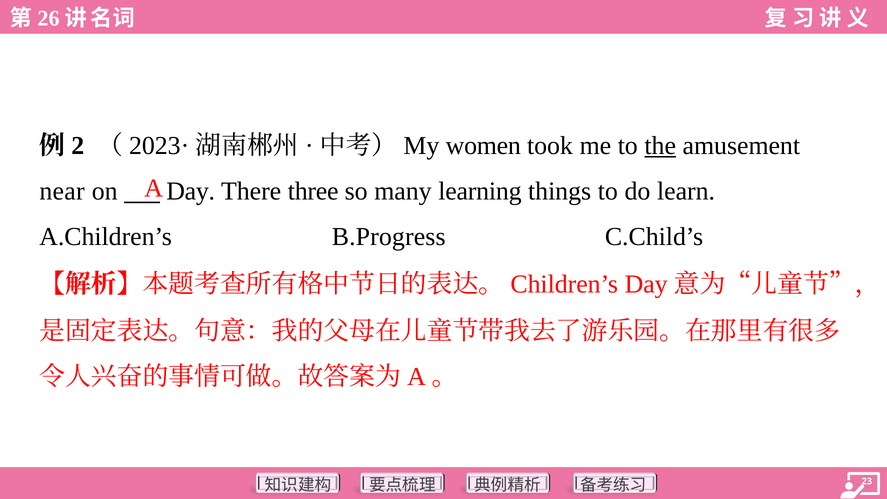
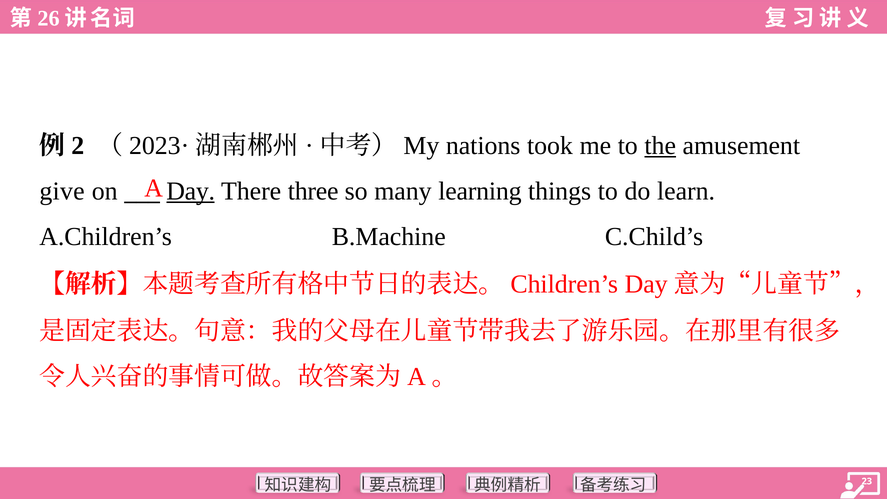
women: women -> nations (483, 146)
near: near -> give (62, 191)
Day underline: none -> present (191, 191)
B.Progress: B.Progress -> B.Machine (389, 237)
